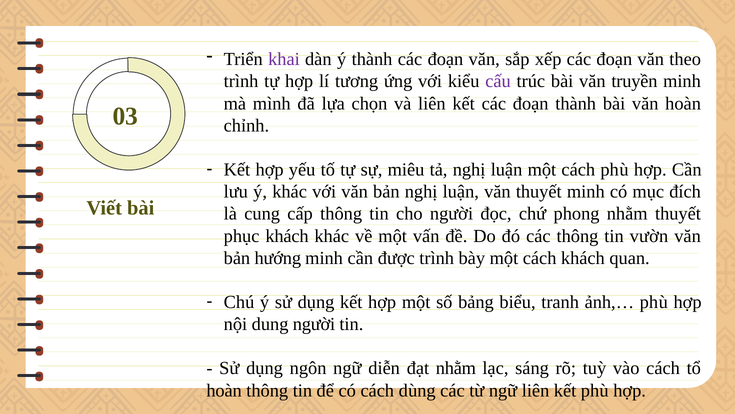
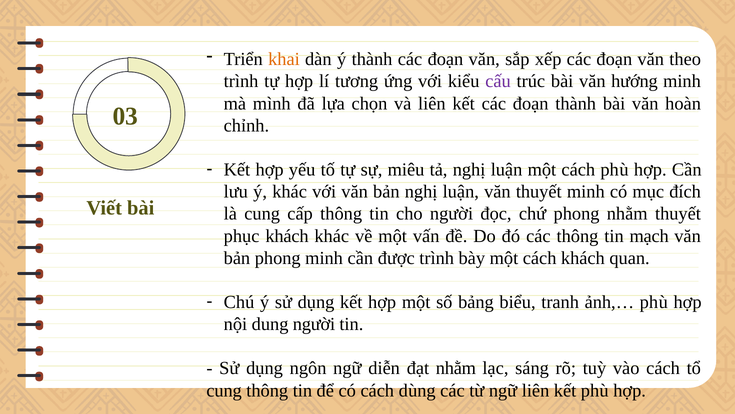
khai colour: purple -> orange (284, 59)
truyền: truyền -> hướng (634, 81)
vườn: vườn -> mạch (649, 236)
bản hướng: hướng -> phong (278, 258)
hoàn: hoàn -> cung (224, 390)
